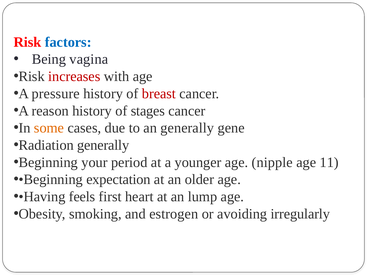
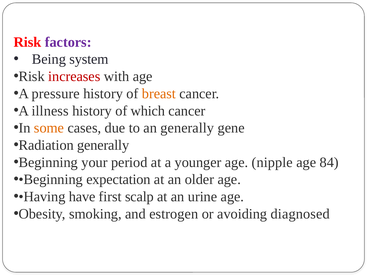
factors colour: blue -> purple (68, 42)
vagina: vagina -> system (89, 59)
breast colour: red -> orange (159, 93)
reason: reason -> illness (50, 110)
stages: stages -> which (148, 110)
11: 11 -> 84 (329, 162)
feels: feels -> have (82, 196)
heart: heart -> scalp (139, 196)
lump: lump -> urine (203, 196)
irregularly: irregularly -> diagnosed (300, 213)
